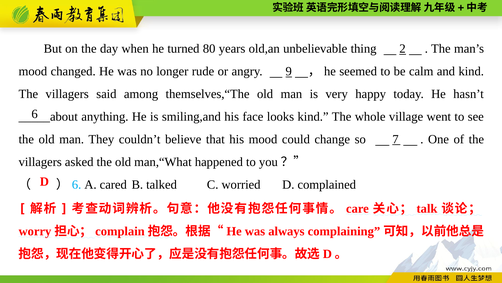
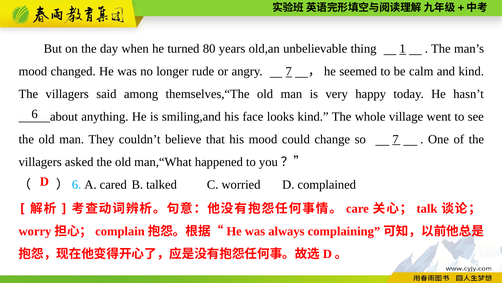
2: 2 -> 1 (403, 49)
angry 9: 9 -> 7 (289, 71)
